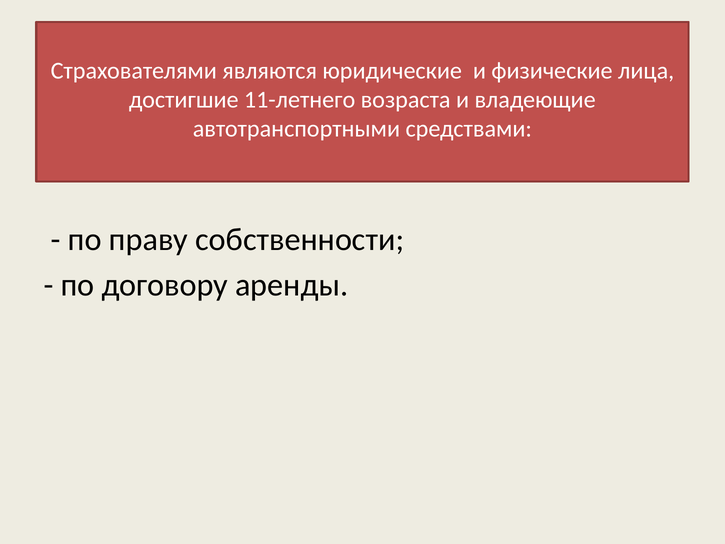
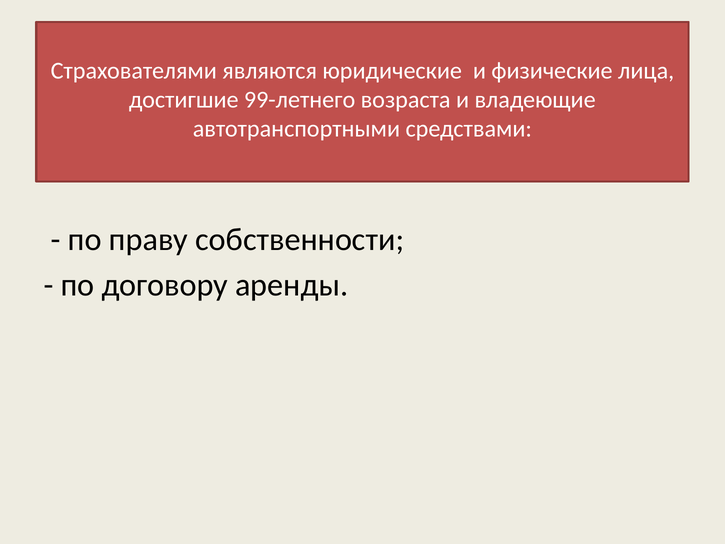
11-летнего: 11-летнего -> 99-летнего (300, 100)
